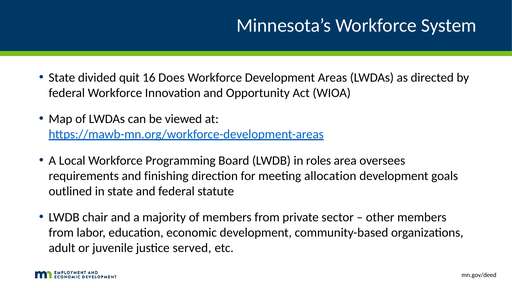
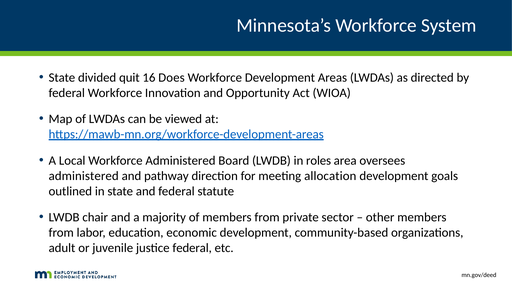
Workforce Programming: Programming -> Administered (180, 161)
requirements: requirements -> administered (84, 176)
finishing: finishing -> pathway (166, 176)
justice served: served -> federal (192, 248)
